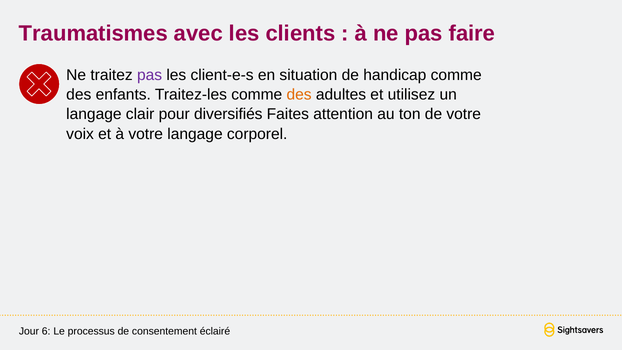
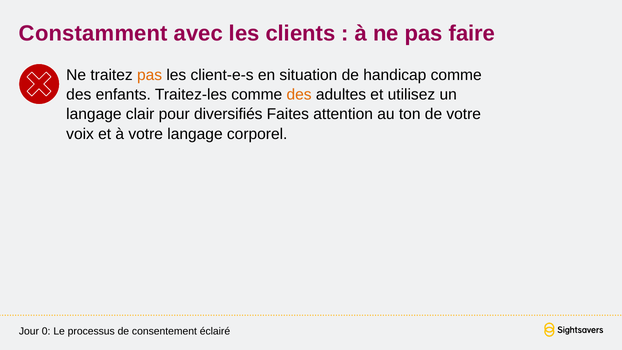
Traumatismes: Traumatismes -> Constamment (93, 33)
pas colour: purple -> orange (150, 75)
6: 6 -> 0 (46, 331)
